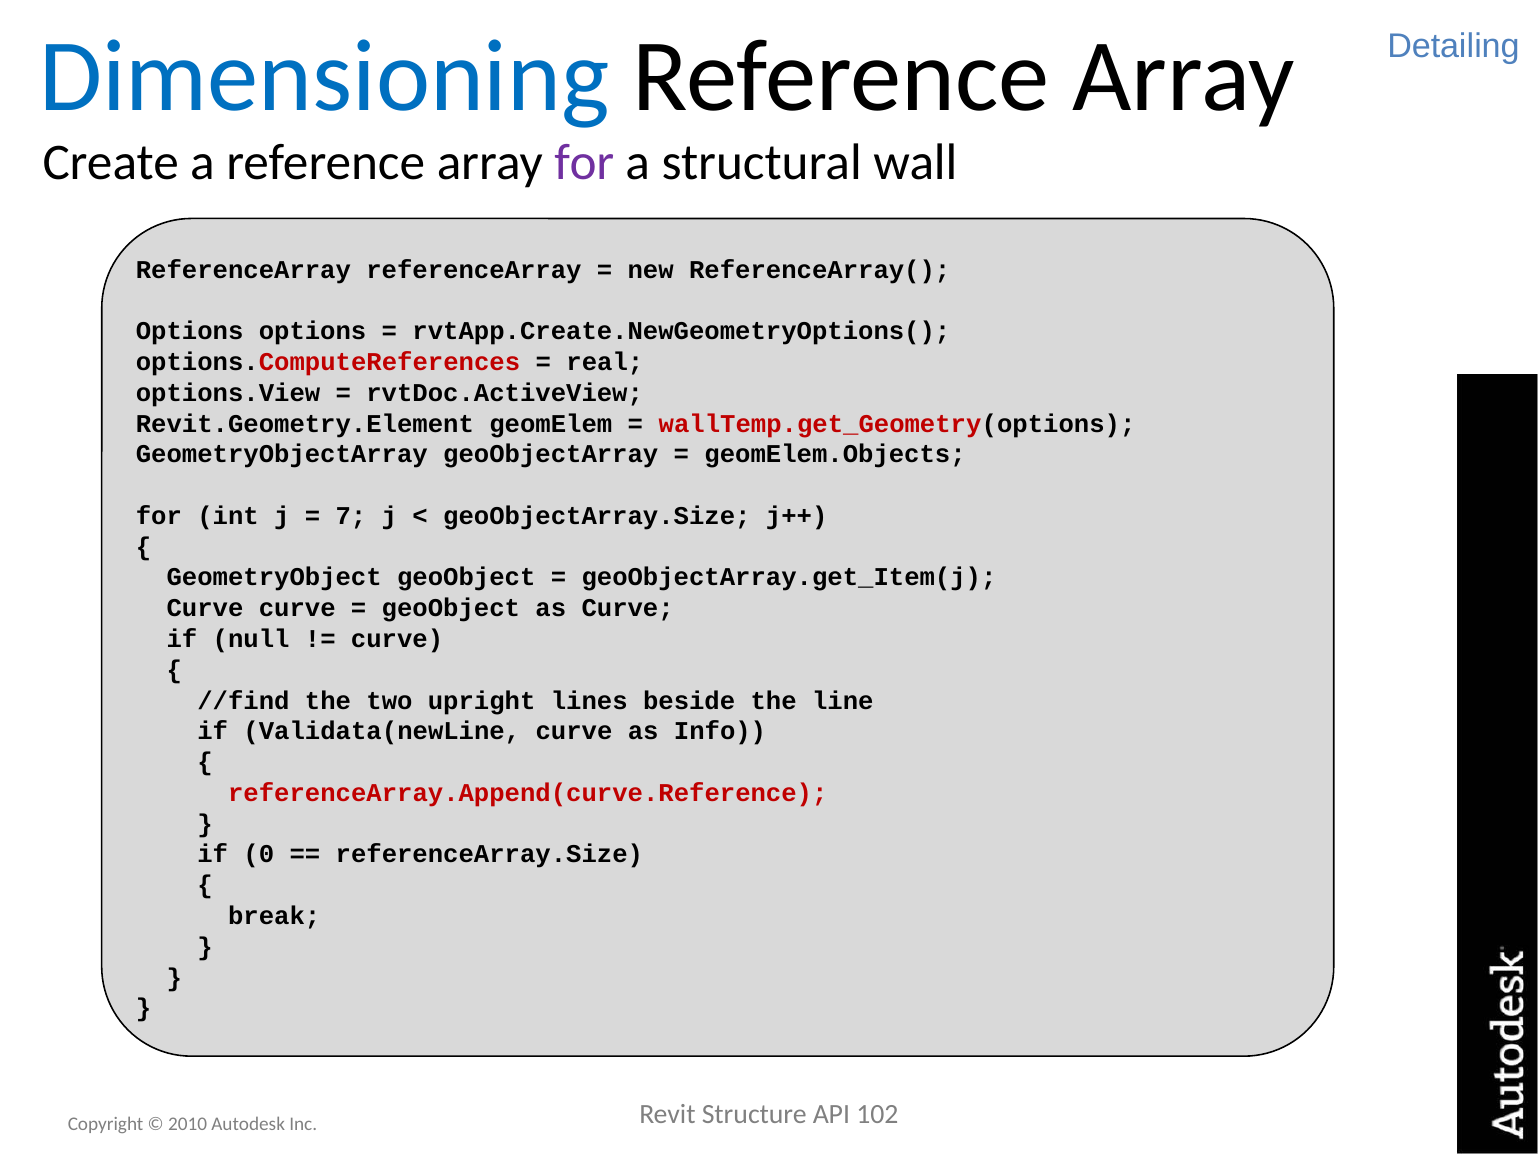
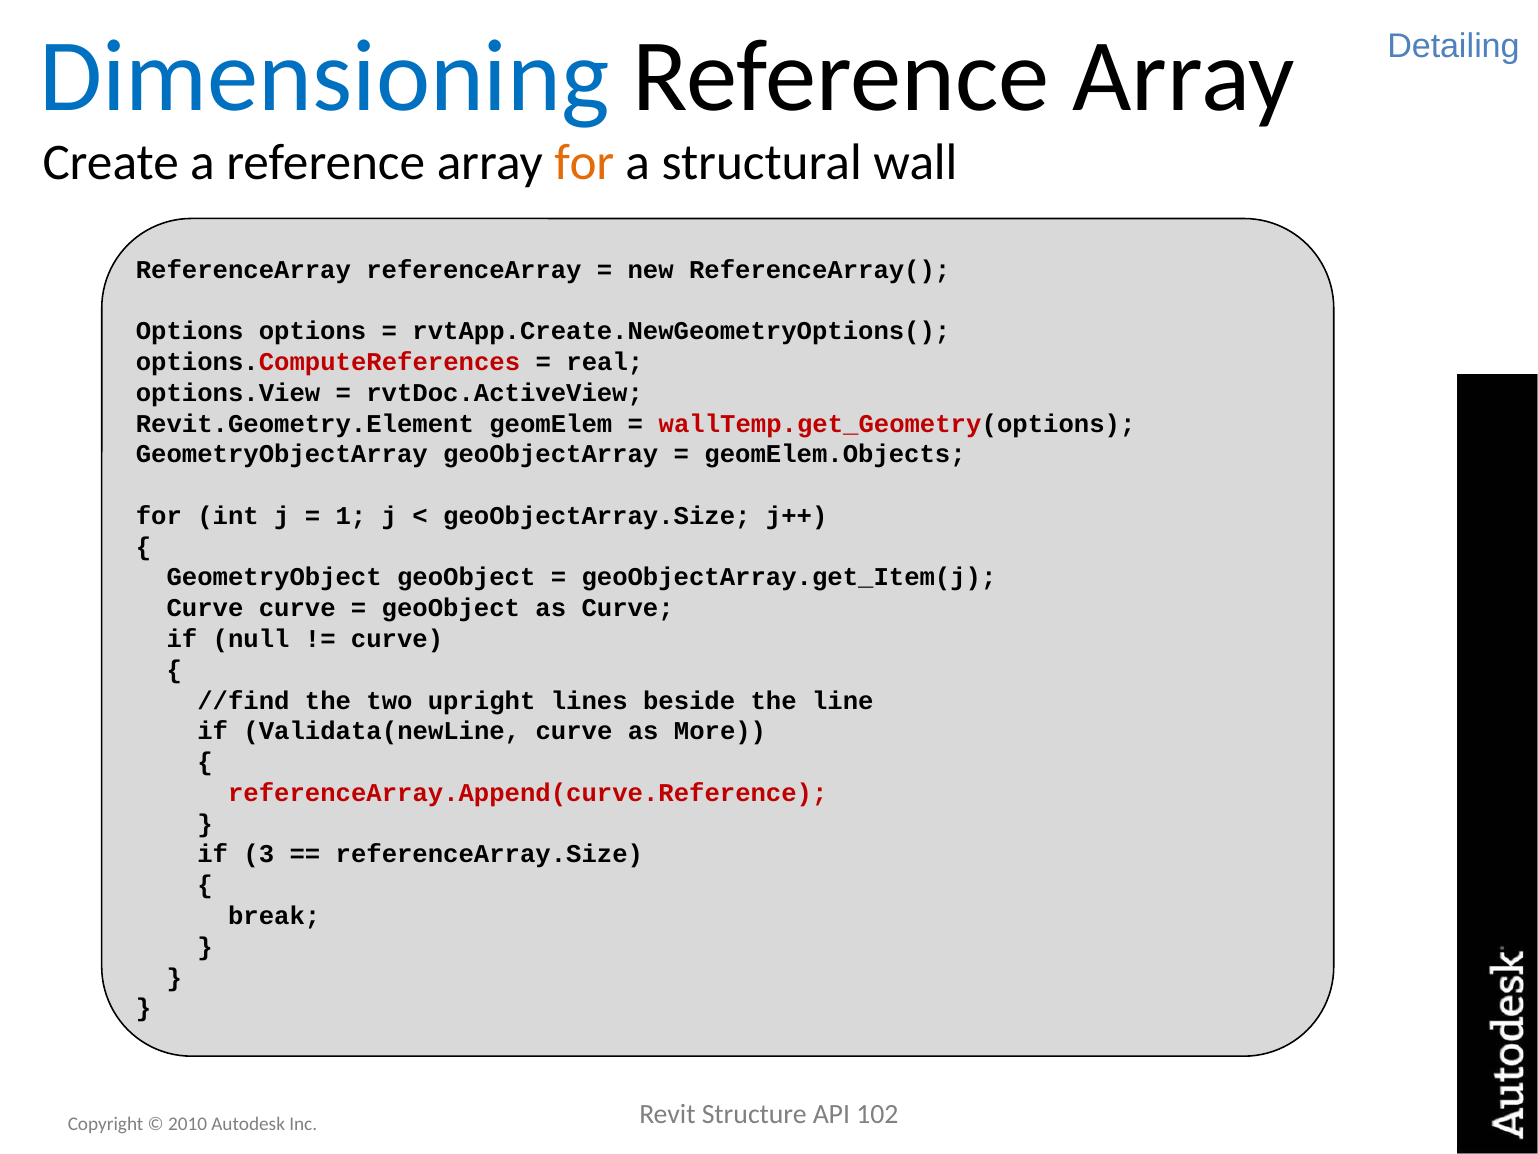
for colour: purple -> orange (584, 162)
7: 7 -> 1 (351, 516)
Info: Info -> More (720, 731)
0: 0 -> 3 (259, 854)
